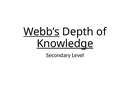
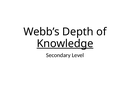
Webb’s underline: present -> none (41, 32)
